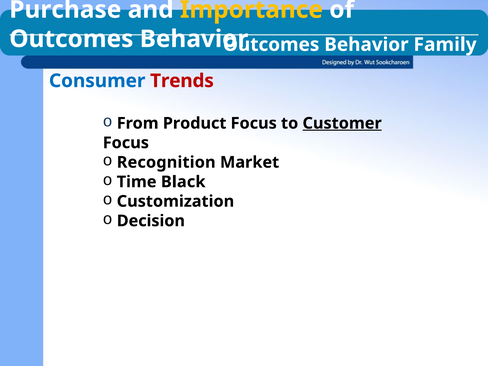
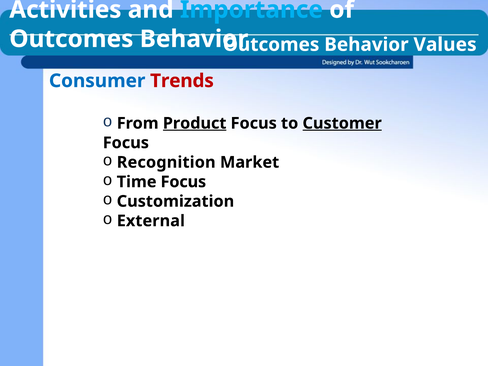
Purchase: Purchase -> Activities (65, 10)
Importance colour: yellow -> light blue (251, 10)
Family: Family -> Values (445, 45)
Product underline: none -> present (195, 123)
Time Black: Black -> Focus (183, 182)
Decision: Decision -> External (151, 221)
